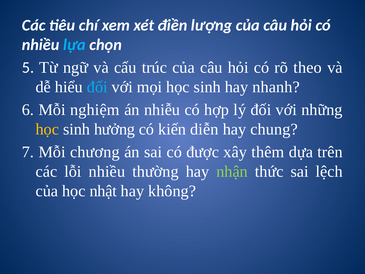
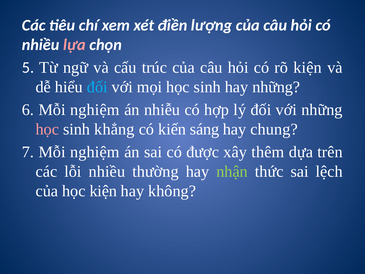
lựa colour: light blue -> pink (74, 45)
rõ theo: theo -> kiện (308, 67)
hay nhanh: nhanh -> những (276, 87)
học colour: yellow -> pink (47, 129)
hưởng: hưởng -> khẳng (114, 129)
diễn: diễn -> sáng (205, 129)
7 Mỗi chương: chương -> nghiệm (95, 152)
học nhật: nhật -> kiện (103, 191)
